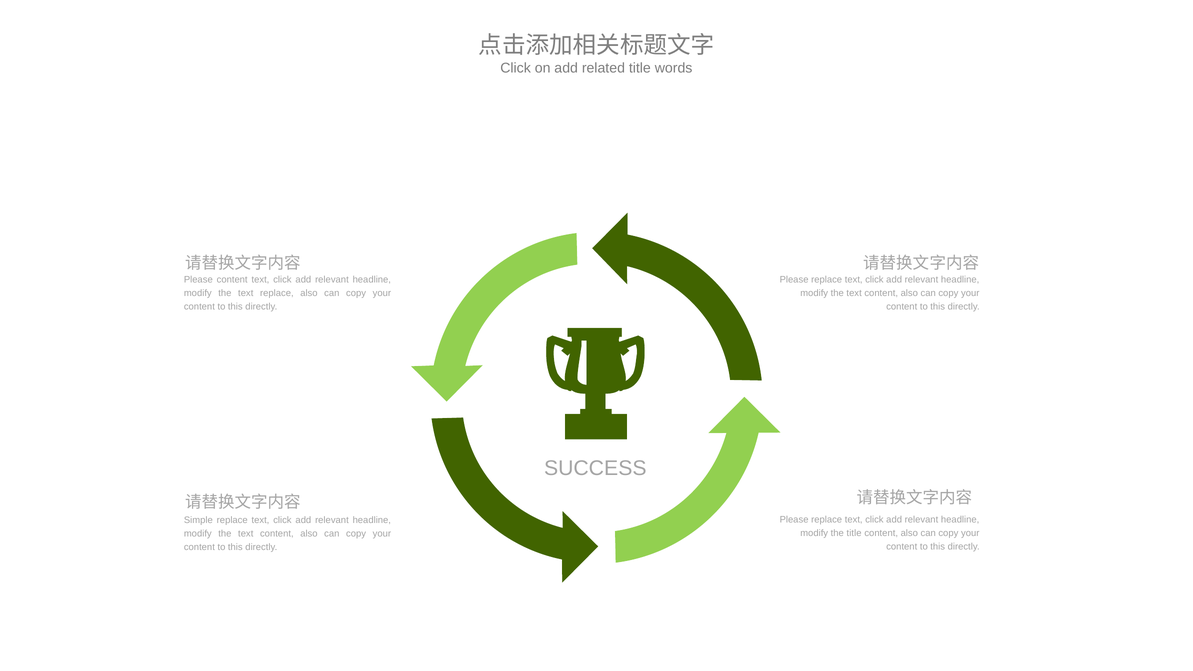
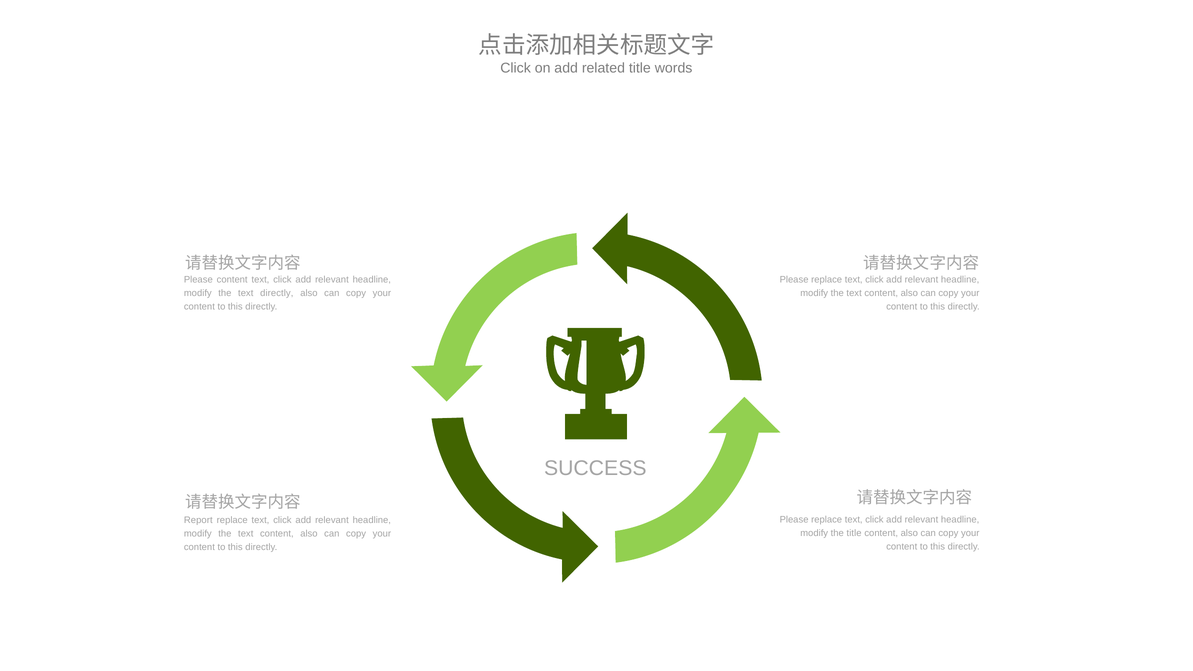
text replace: replace -> directly (277, 293)
Simple: Simple -> Report (198, 520)
